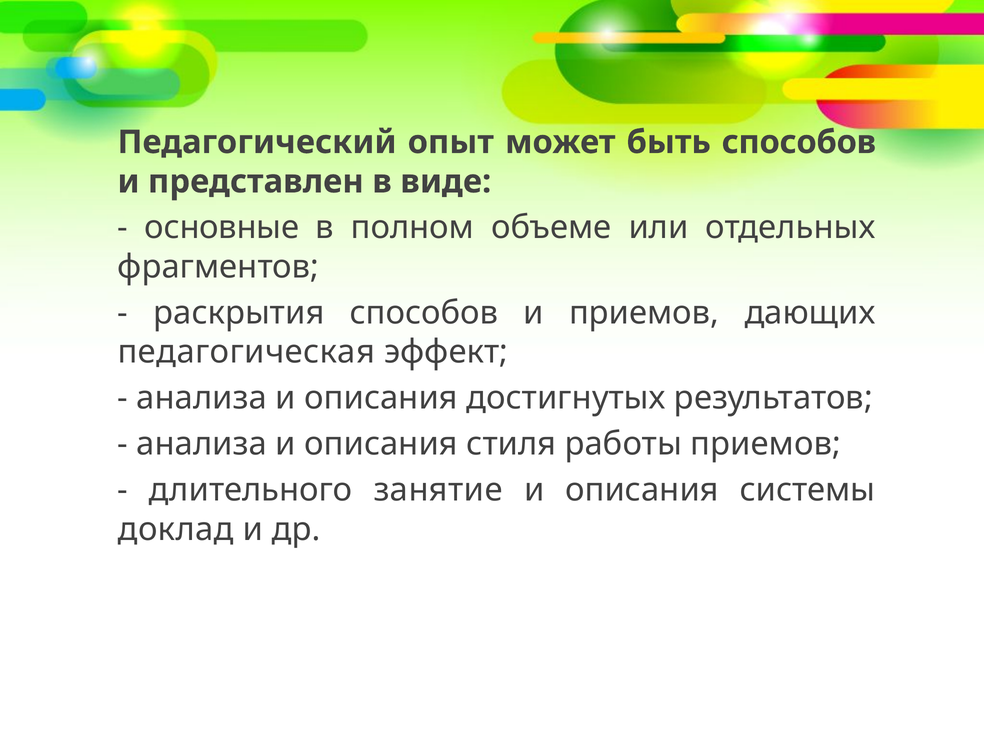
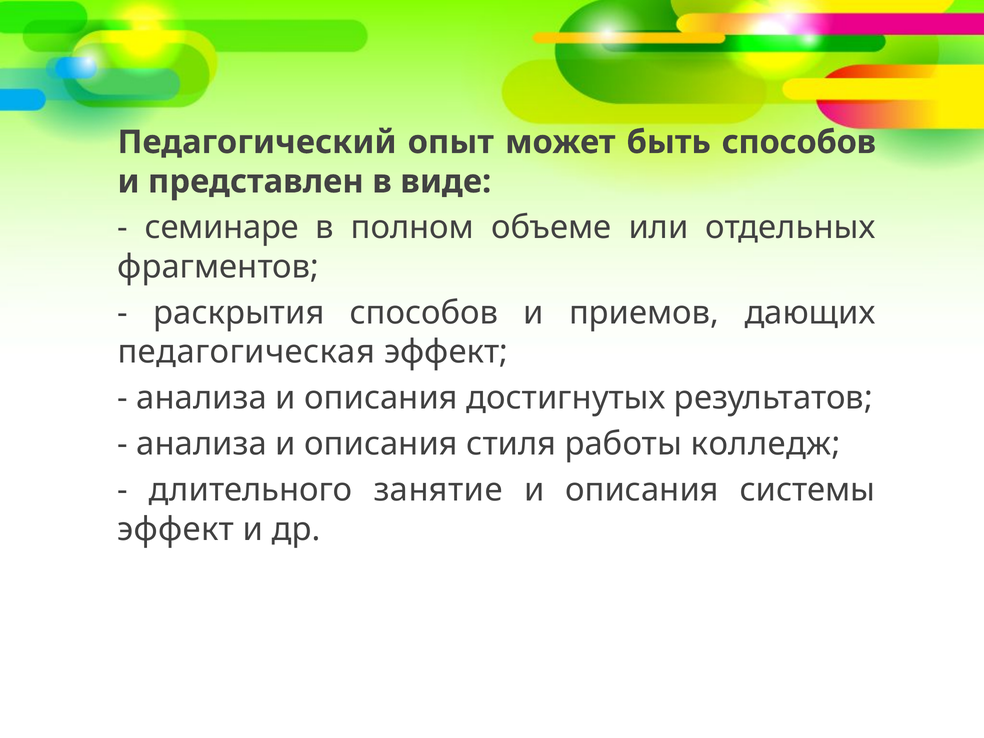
основные: основные -> семинаре (222, 228)
работы приемов: приемов -> колледж (766, 444)
доклад: доклад -> эффект (176, 529)
